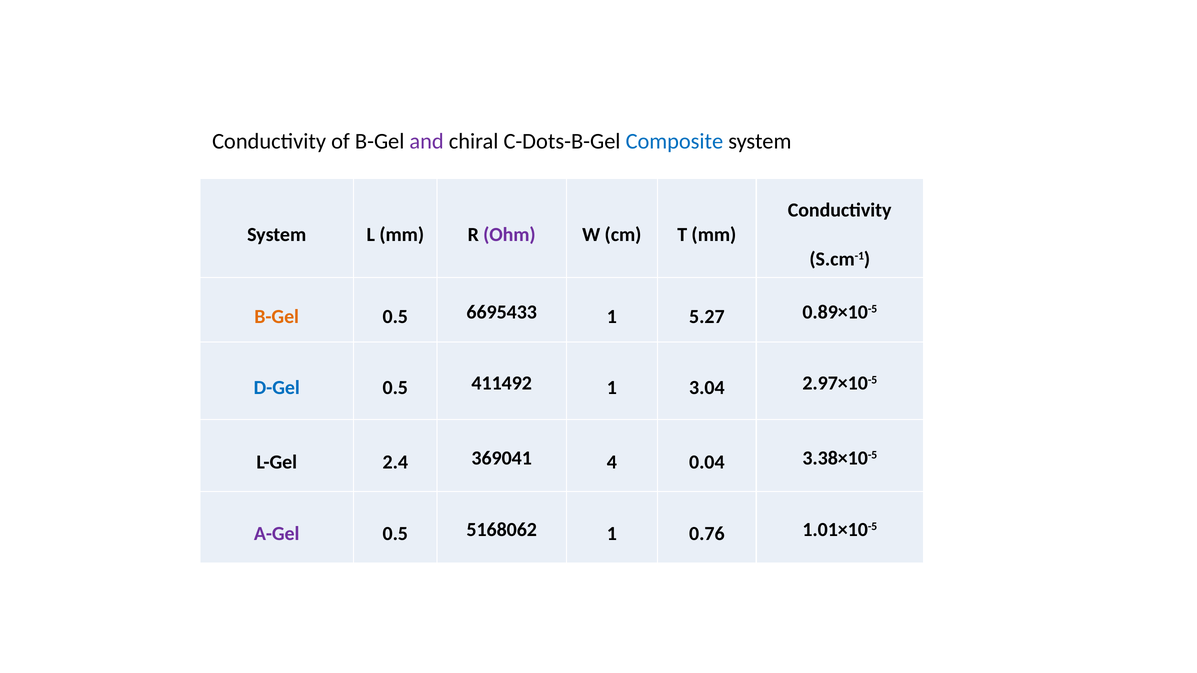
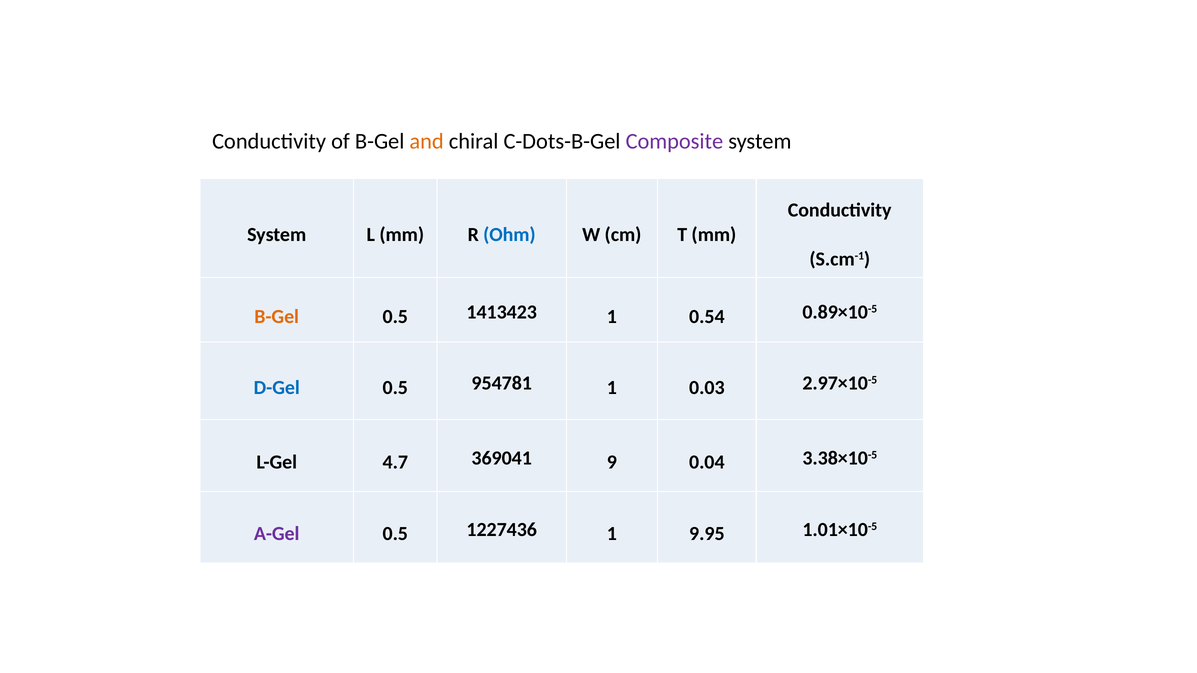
and colour: purple -> orange (427, 141)
Composite colour: blue -> purple (674, 141)
Ohm colour: purple -> blue (509, 235)
6695433: 6695433 -> 1413423 (502, 312)
5.27: 5.27 -> 0.54 (707, 317)
411492: 411492 -> 954781 (502, 383)
3.04: 3.04 -> 0.03 (707, 388)
2.4: 2.4 -> 4.7 (395, 463)
4: 4 -> 9 (612, 463)
5168062: 5168062 -> 1227436 (502, 530)
0.76: 0.76 -> 9.95 (707, 534)
